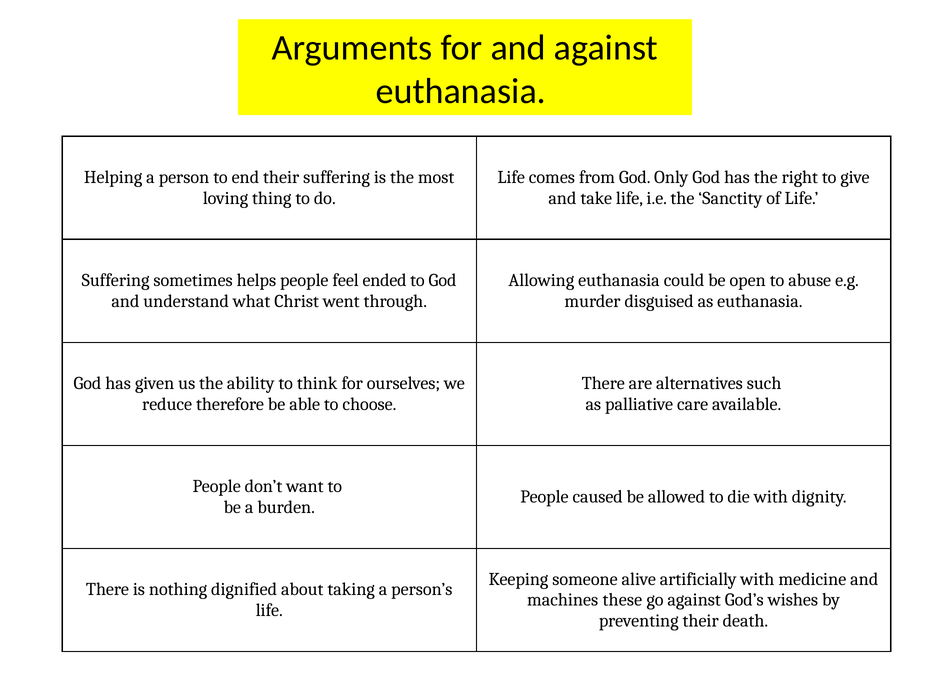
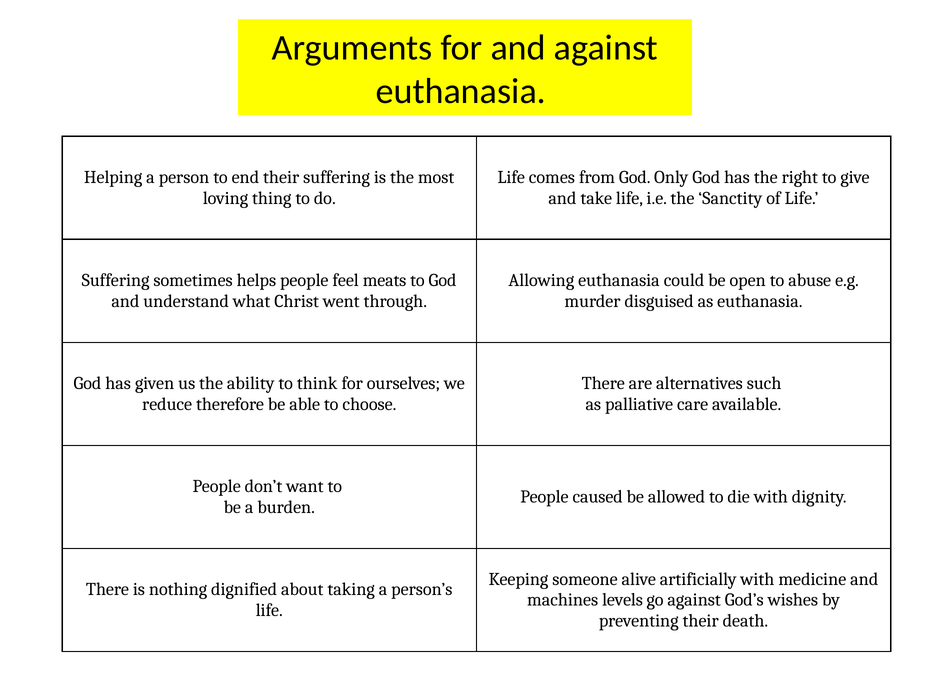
ended: ended -> meats (385, 281)
these: these -> levels (623, 600)
